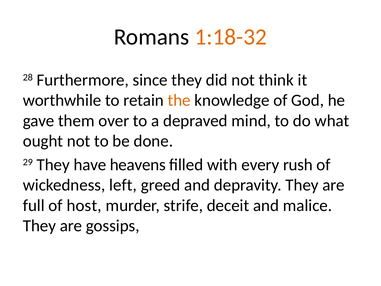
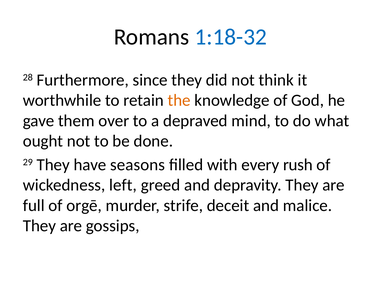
1:18-32 colour: orange -> blue (231, 37)
heavens: heavens -> seasons (138, 165)
host: host -> orgē (84, 205)
